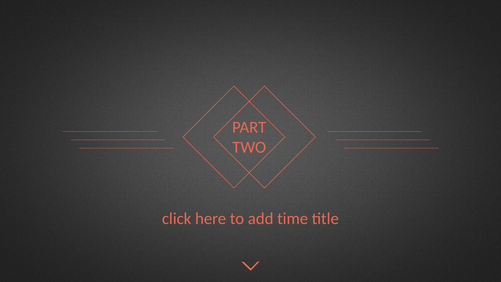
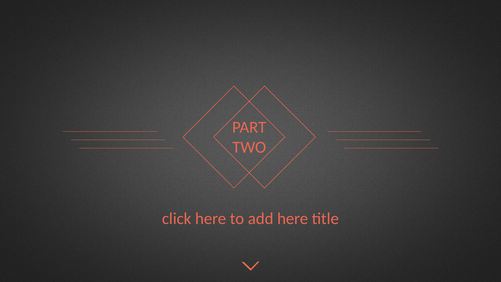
add time: time -> here (293, 218)
